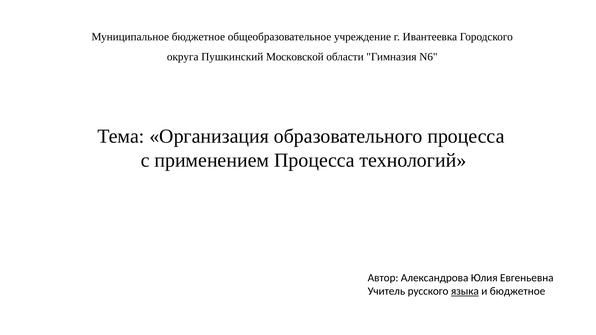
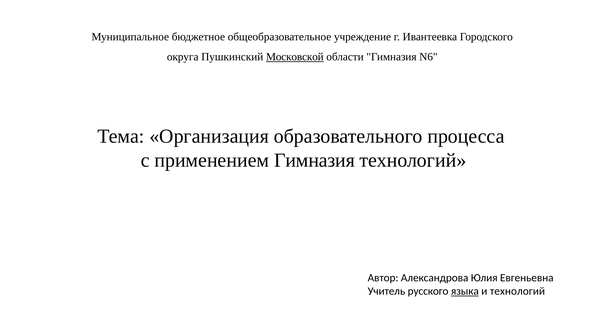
Московской underline: none -> present (295, 57)
применением Процесса: Процесса -> Гимназия (314, 160)
и бюджетное: бюджетное -> технологий (517, 291)
